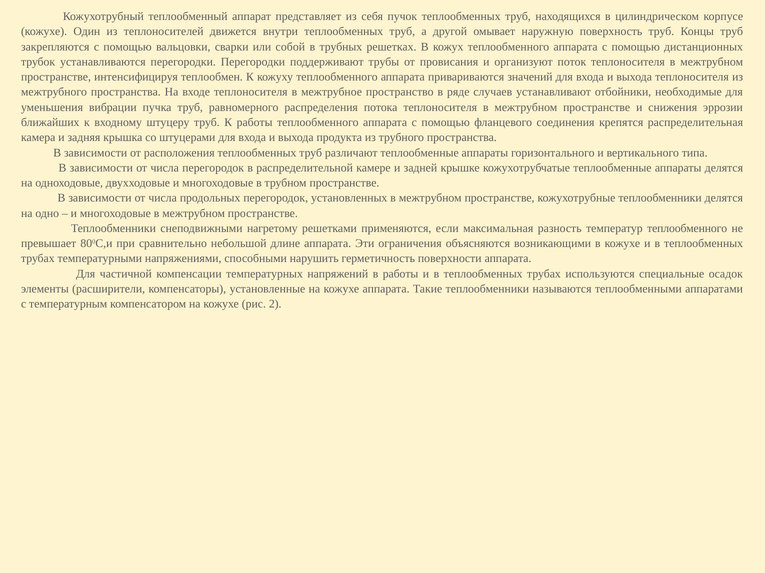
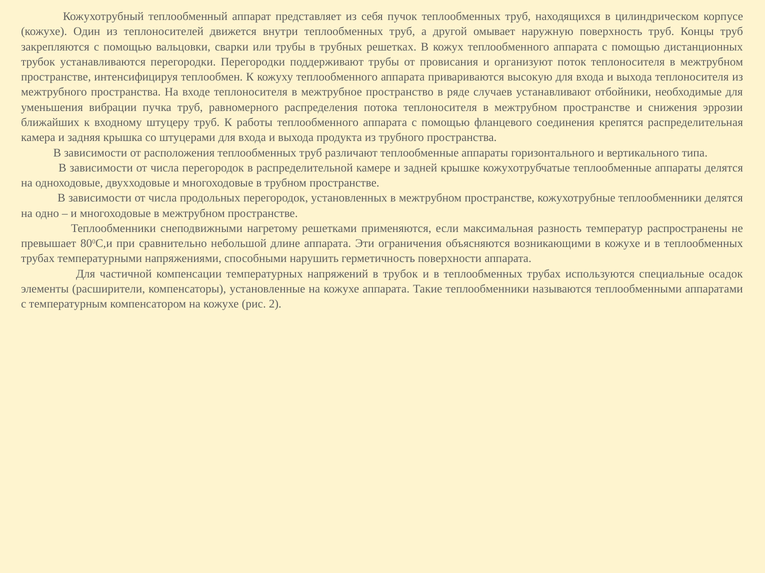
или собой: собой -> трубы (290, 47)
значений: значений -> высокую (530, 77)
температур теплообменного: теплообменного -> распространены (687, 229)
в работы: работы -> трубок (400, 274)
